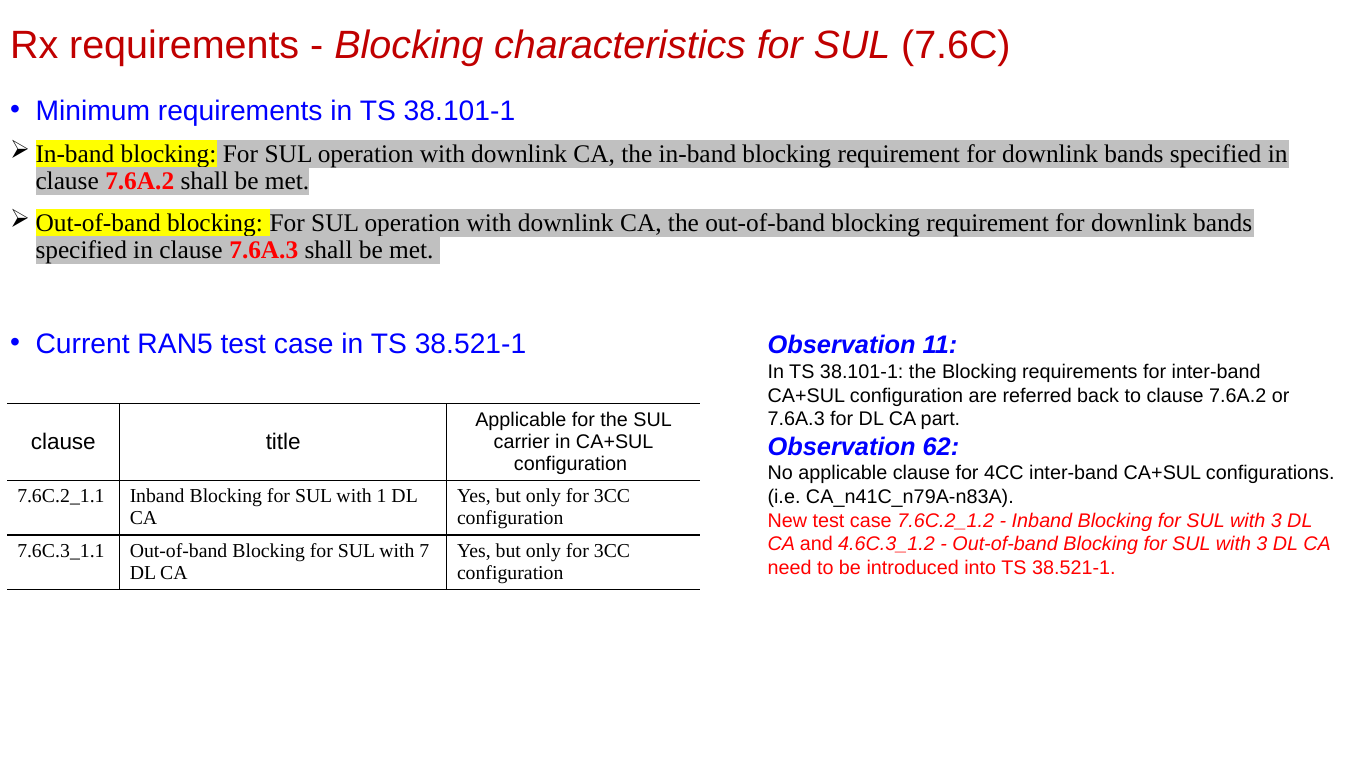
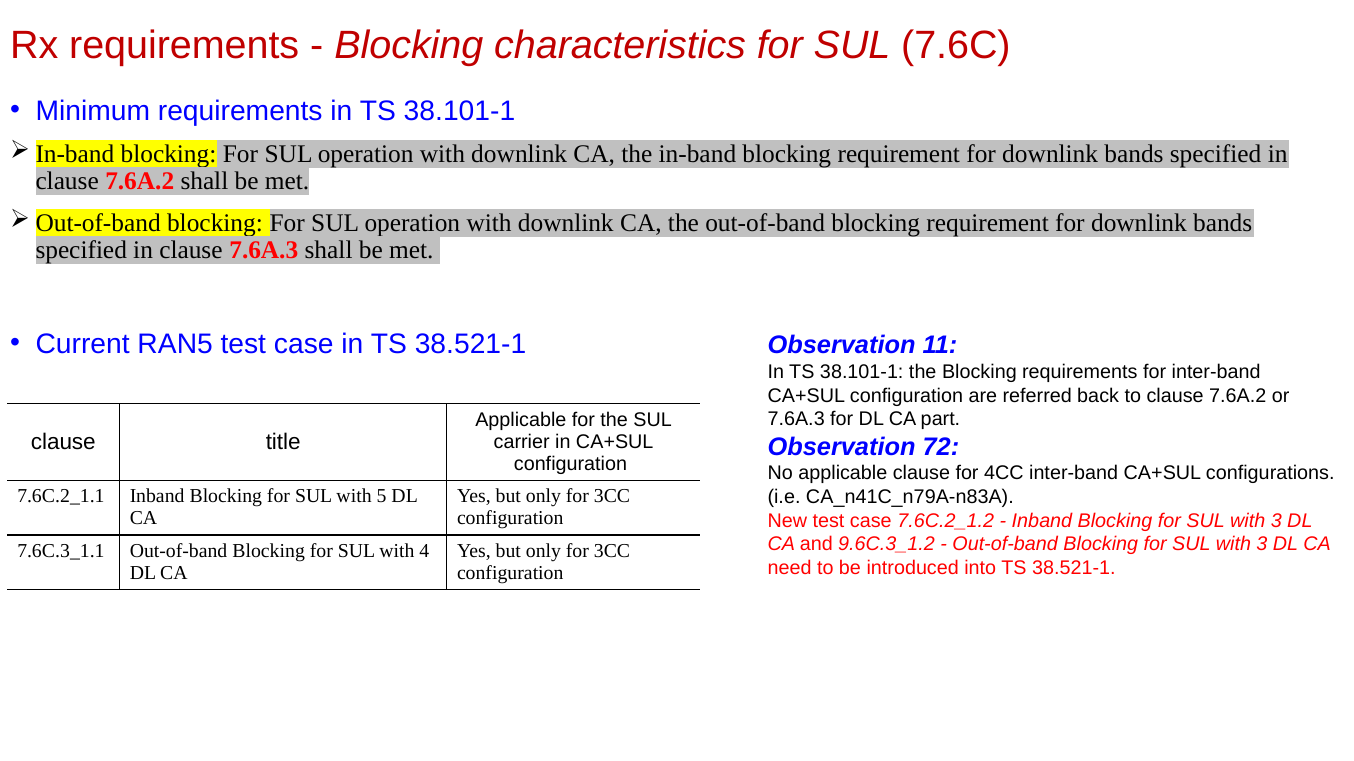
62: 62 -> 72 (941, 447)
1: 1 -> 5 (382, 497)
4.6C.3_1.2: 4.6C.3_1.2 -> 9.6C.3_1.2 (887, 545)
7: 7 -> 4 (424, 552)
